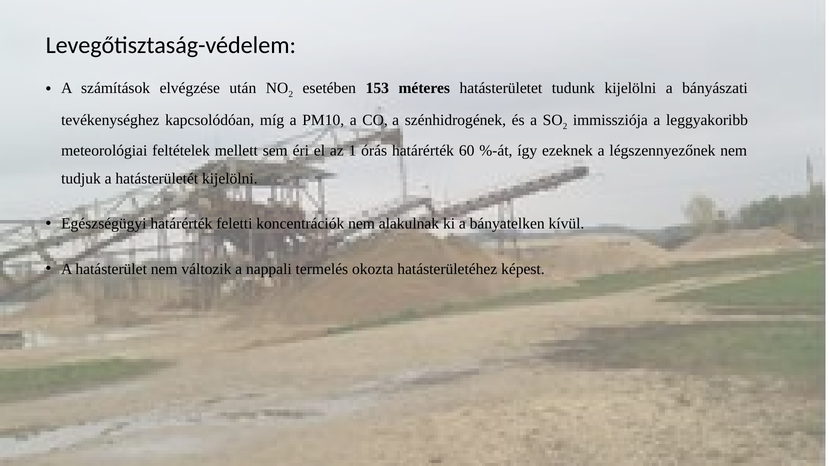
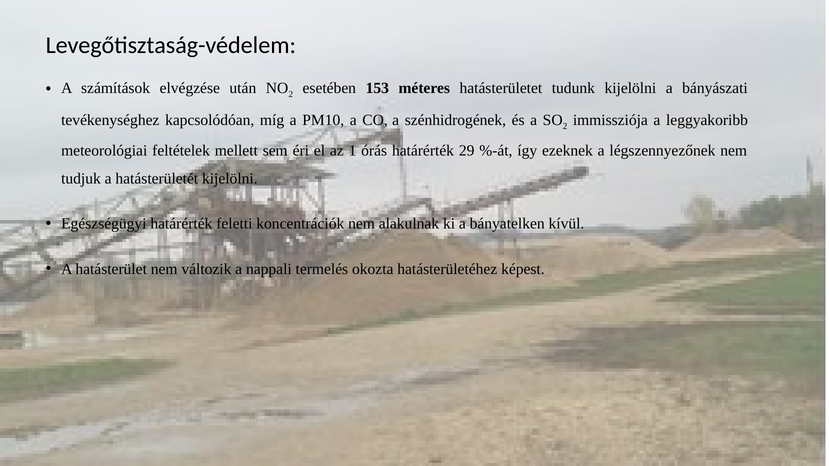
60: 60 -> 29 (467, 151)
